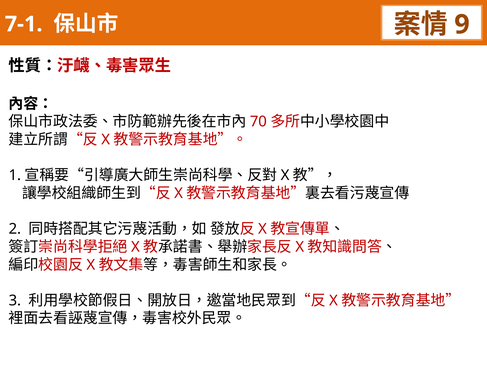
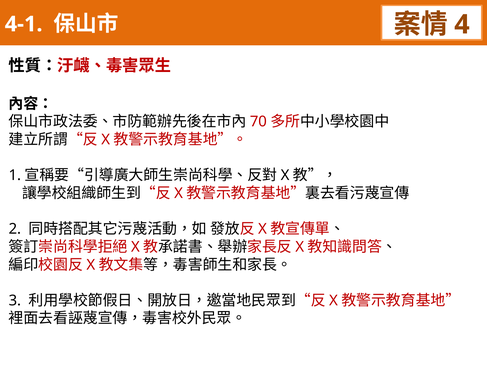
7-1: 7-1 -> 4-1 (24, 24)
9: 9 -> 4 (462, 24)
